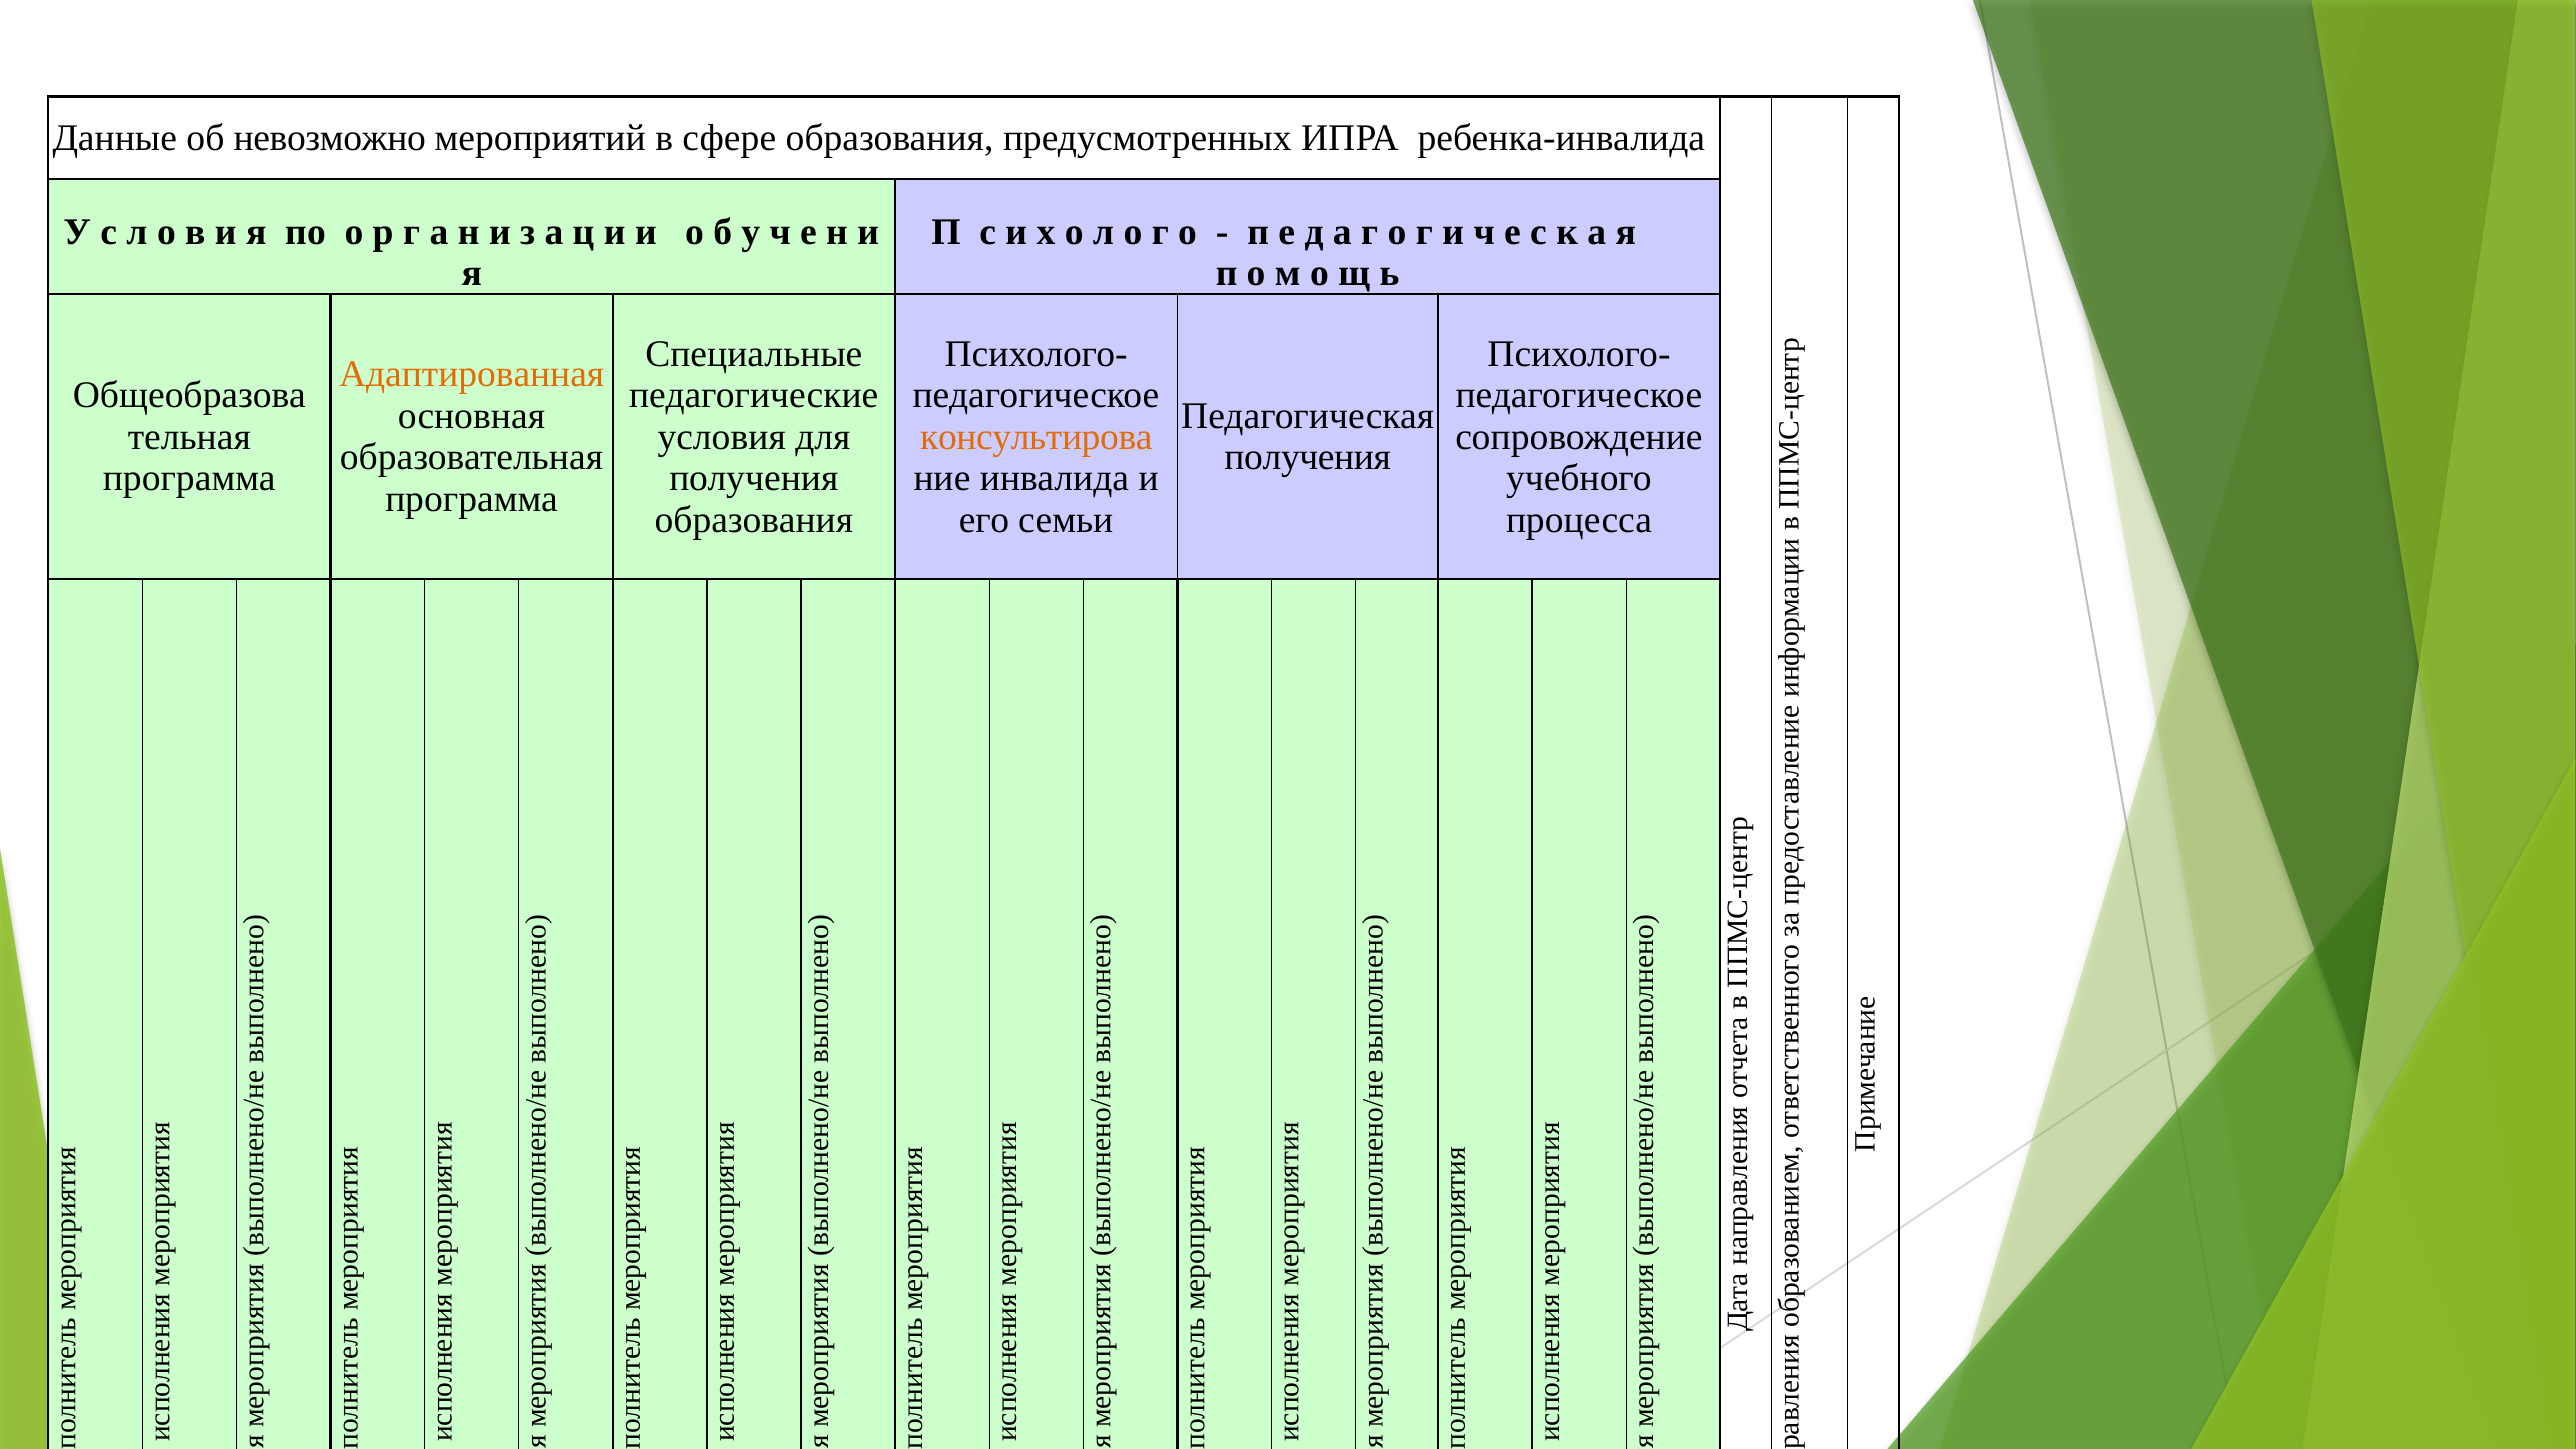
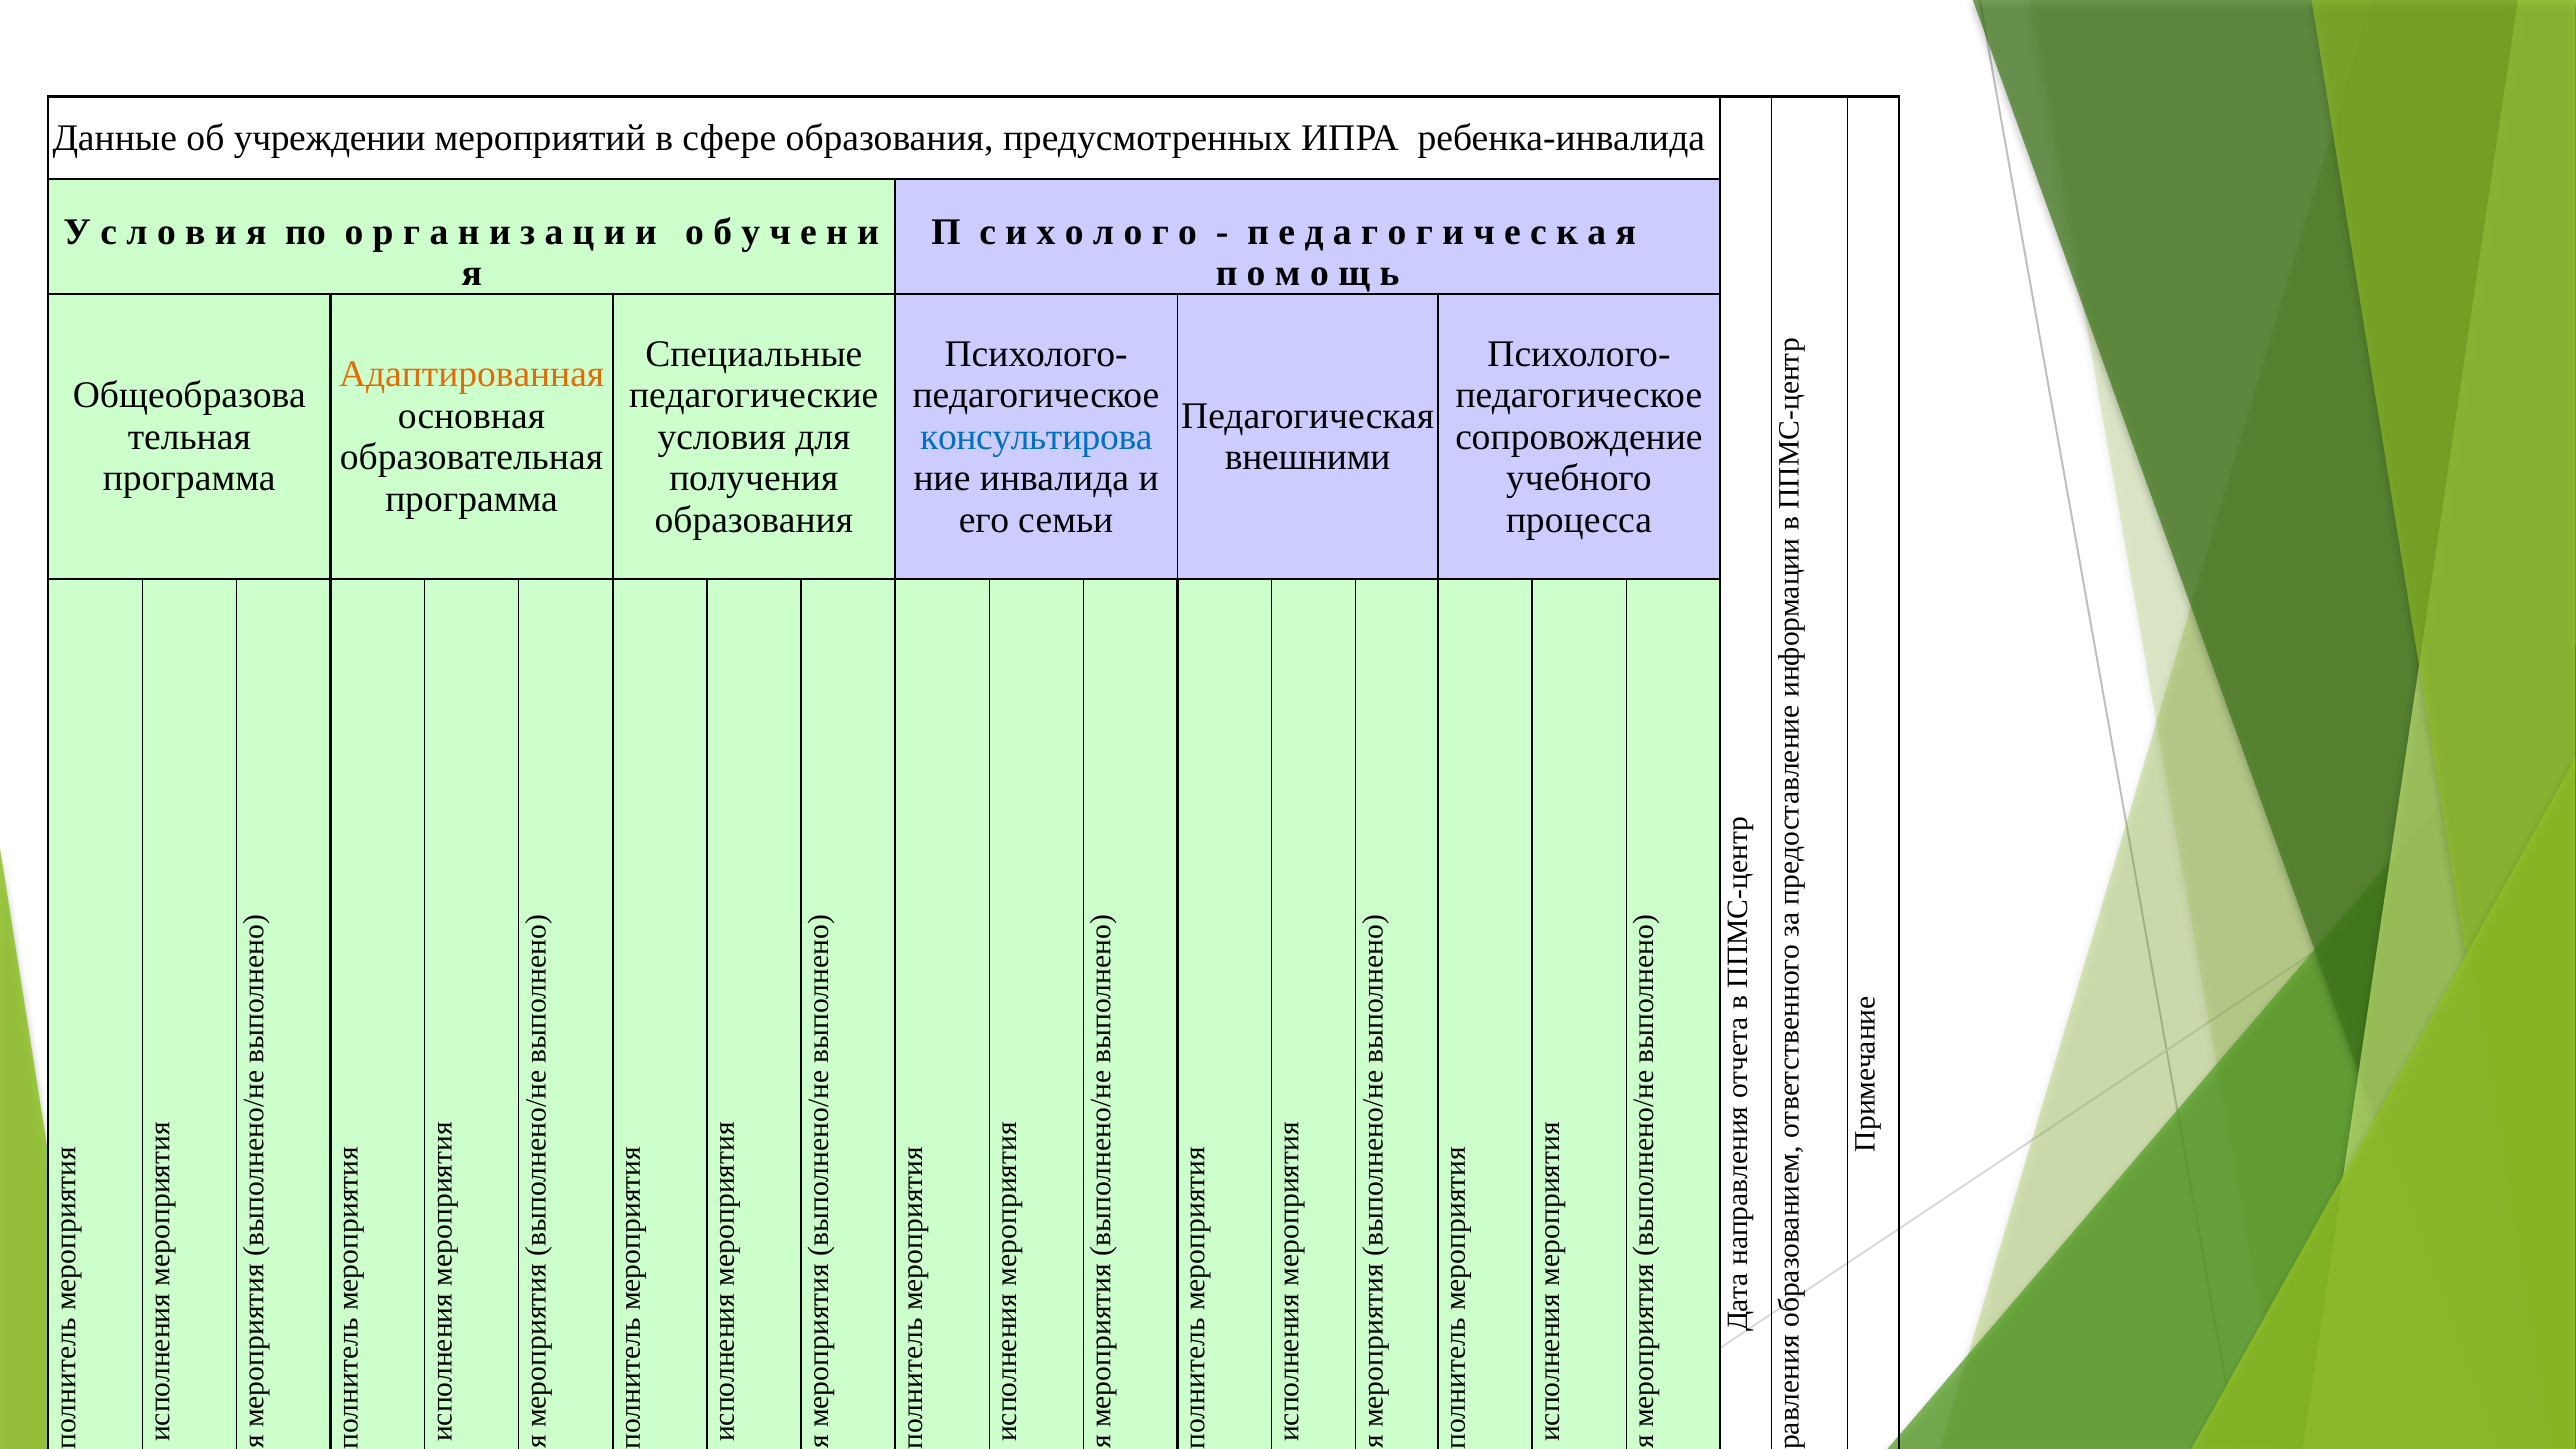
невозможно: невозможно -> учреждении (330, 139)
консультирова colour: orange -> blue (1036, 437)
получения: получения -> внешними (1308, 458)
